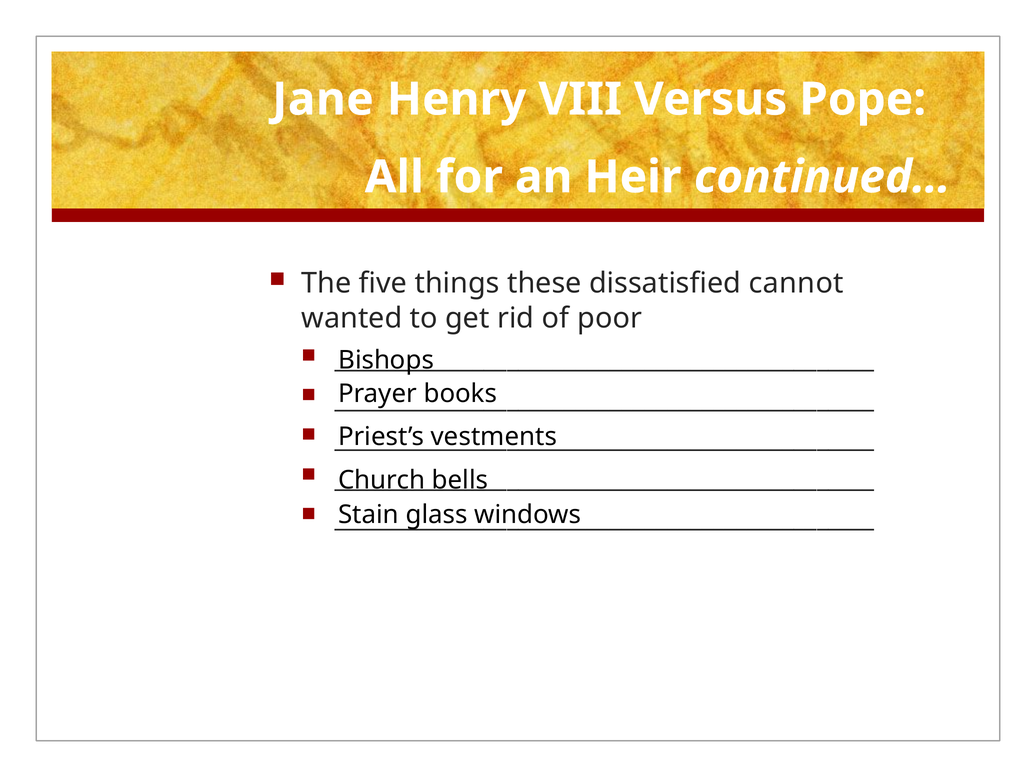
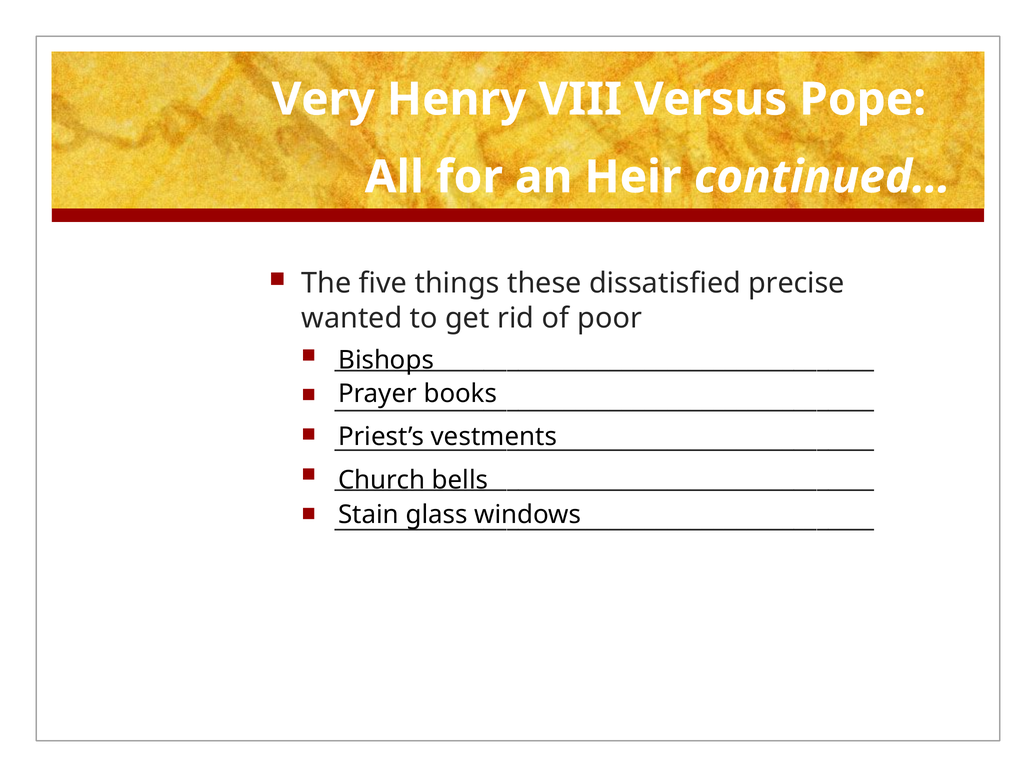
Jane: Jane -> Very (323, 99)
cannot: cannot -> precise (796, 283)
